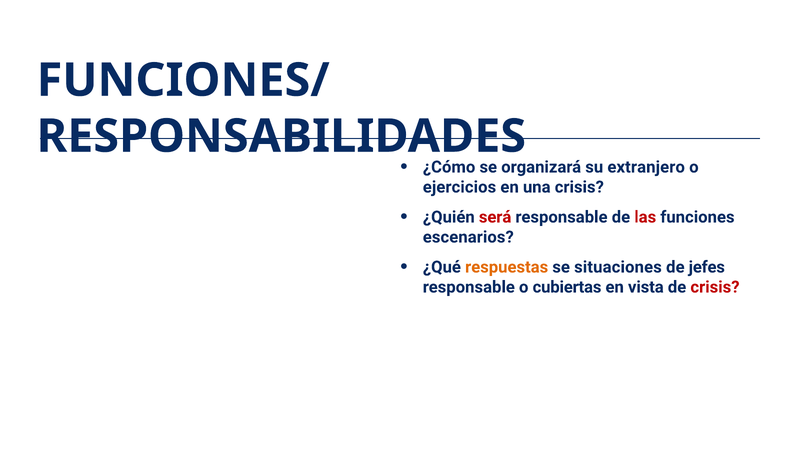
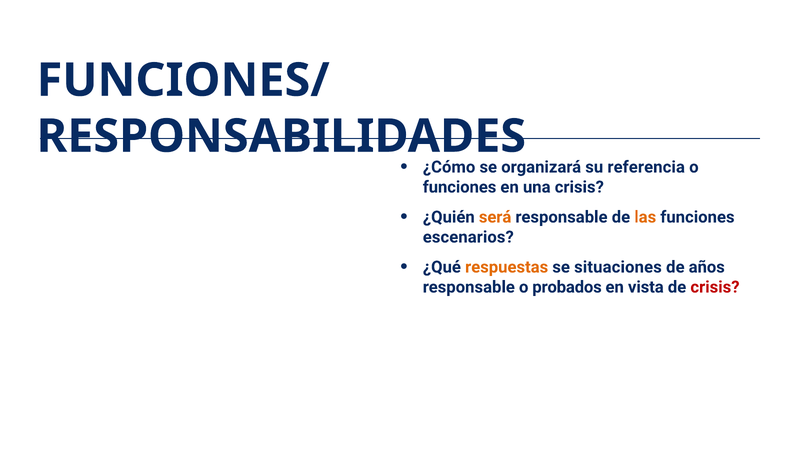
extranjero: extranjero -> referencia (646, 167)
ejercicios: ejercicios -> funciones (460, 187)
será colour: red -> orange (495, 217)
las colour: red -> orange (645, 217)
jefes: jefes -> años (707, 267)
cubiertas: cubiertas -> probados (567, 287)
